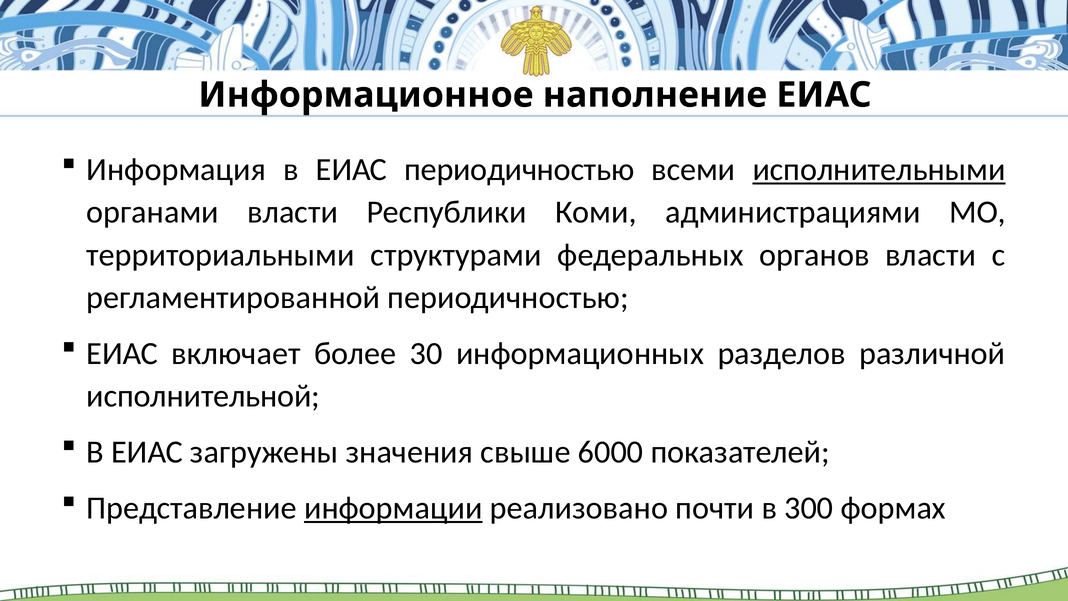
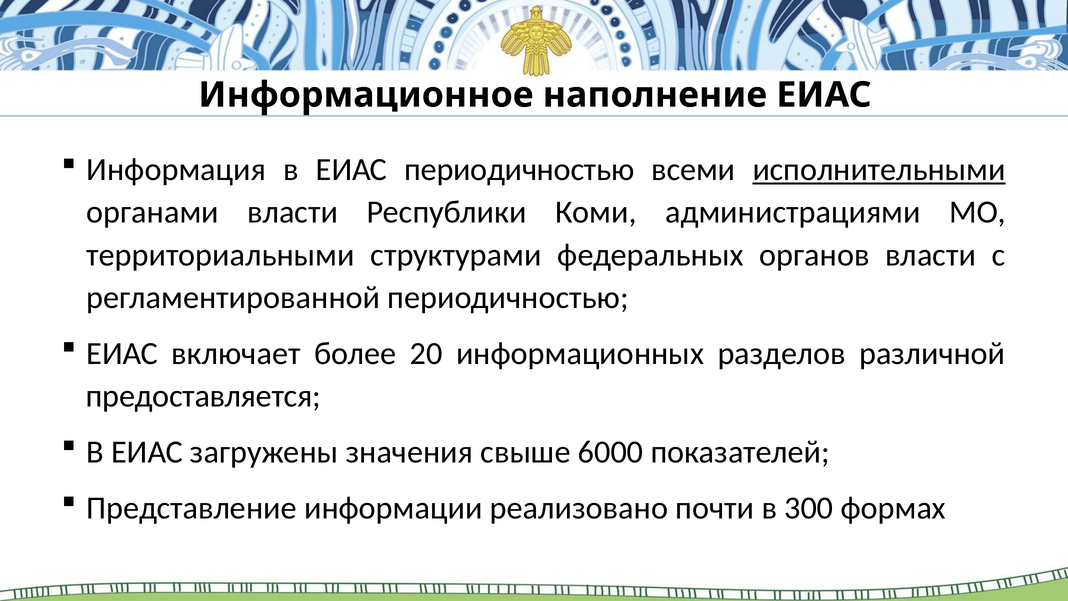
30: 30 -> 20 (426, 353)
исполнительной: исполнительной -> предоставляется (203, 396)
информации underline: present -> none (393, 508)
